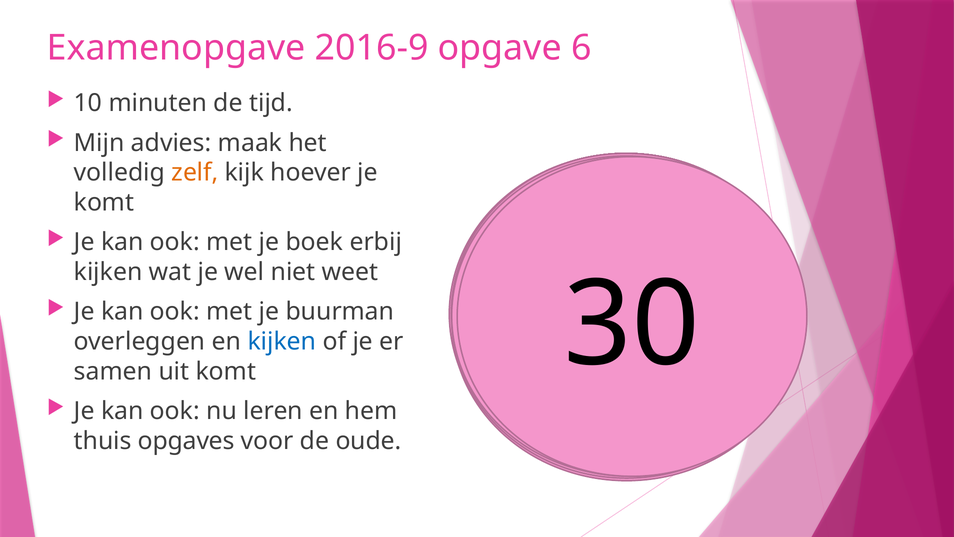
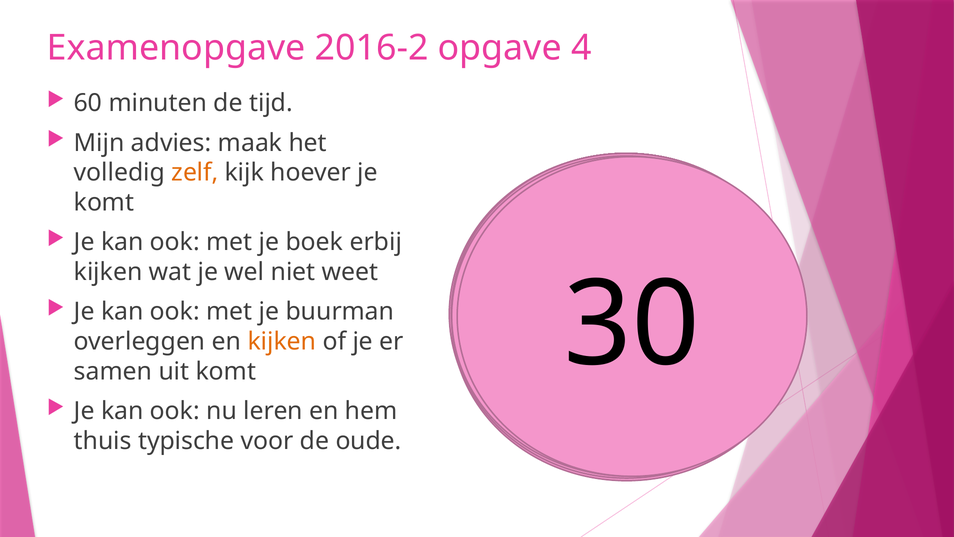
2016-9: 2016-9 -> 2016-2 (372, 48)
6: 6 -> 4 (581, 48)
10: 10 -> 60 (88, 103)
kijken colour: blue -> orange (282, 341)
opgaves: opgaves -> typische (186, 441)
